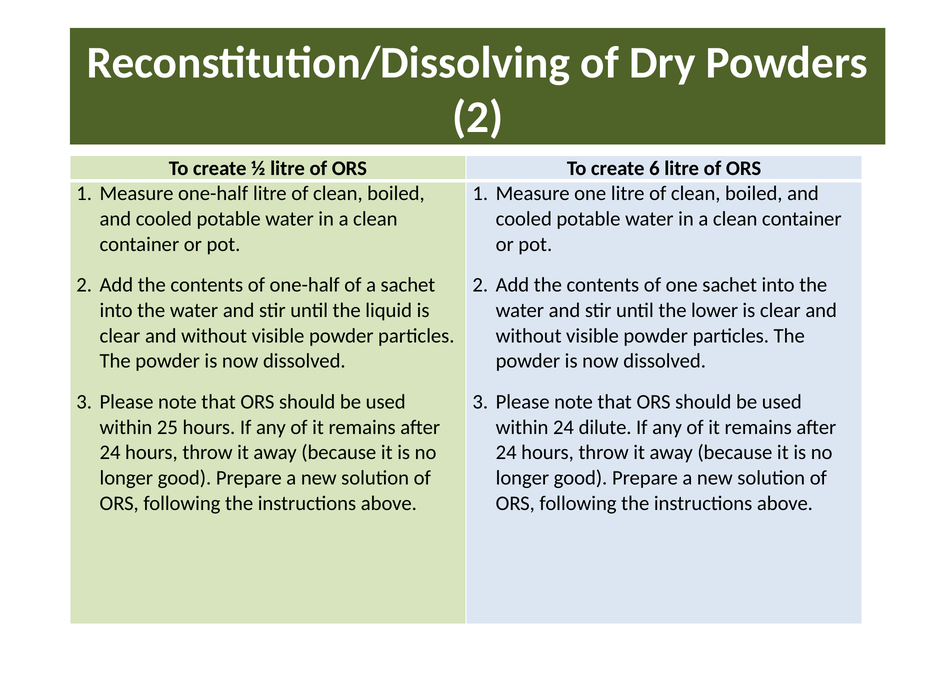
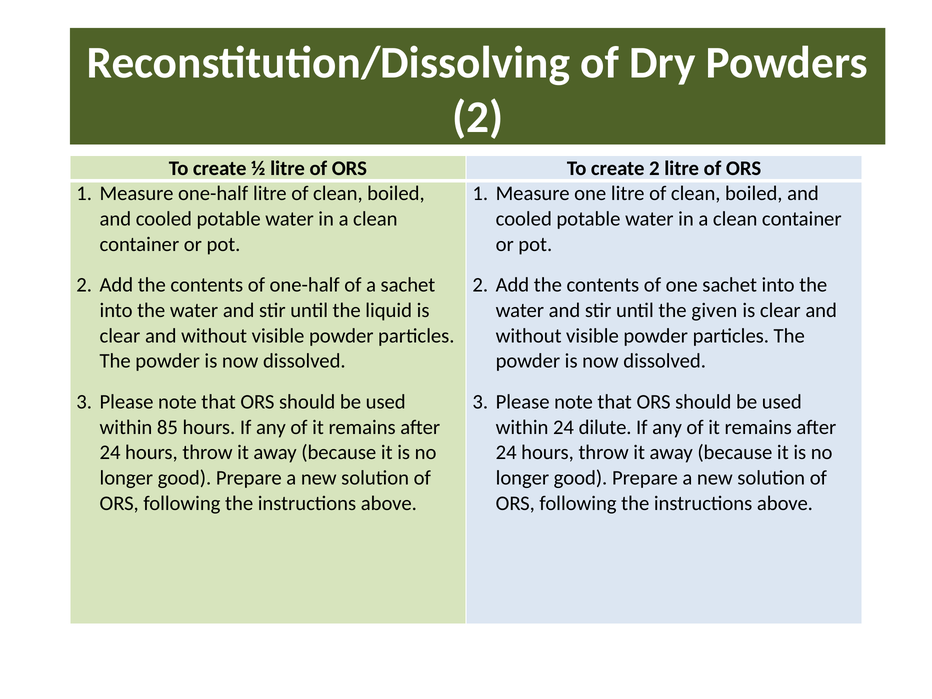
create 6: 6 -> 2 (654, 168)
lower: lower -> given (714, 310)
25: 25 -> 85 (167, 427)
